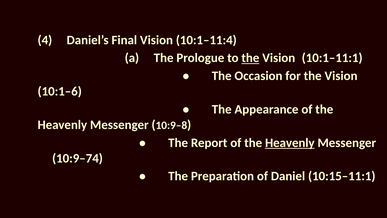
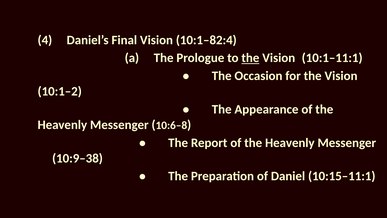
10:1–11:4: 10:1–11:4 -> 10:1–82:4 (206, 40)
10:1–6: 10:1–6 -> 10:1–2 (60, 91)
10:9–8: 10:9–8 -> 10:6–8 (171, 125)
Heavenly underline: present -> none (290, 143)
10:9–74: 10:9–74 -> 10:9–38 (77, 158)
